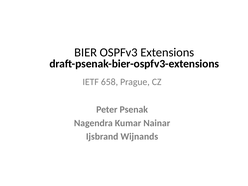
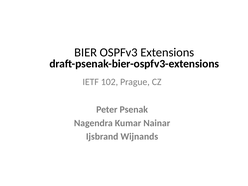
658: 658 -> 102 (109, 82)
